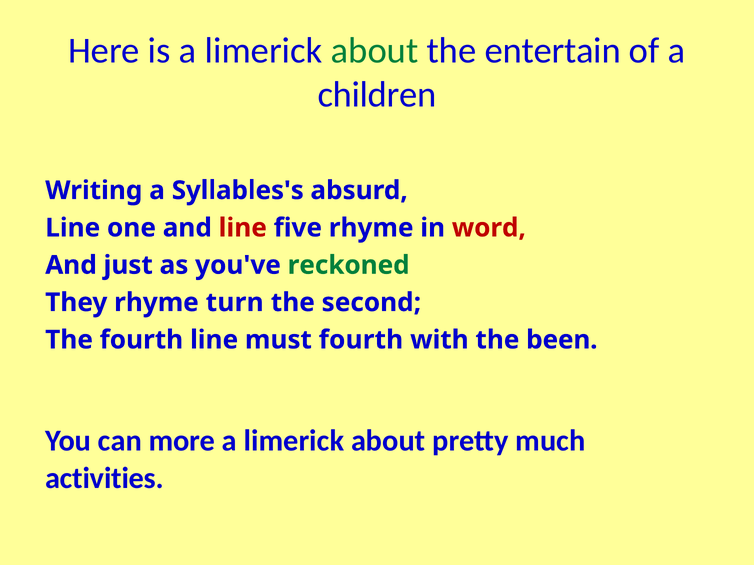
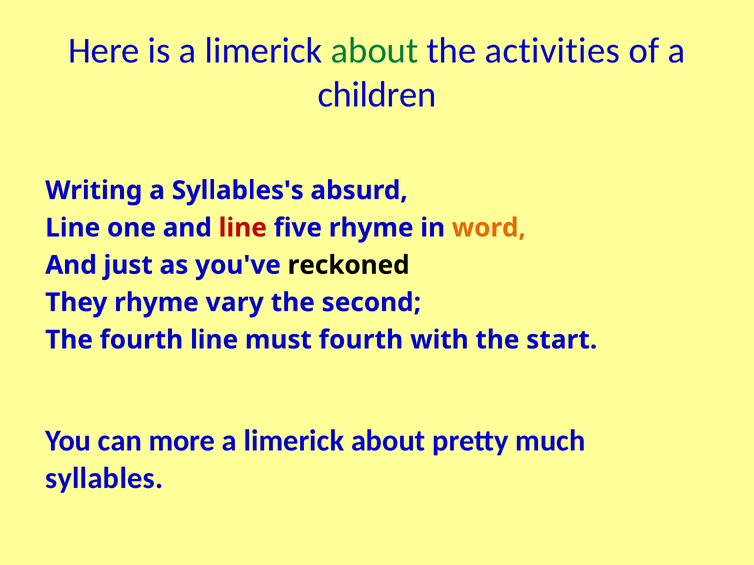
entertain: entertain -> activities (552, 51)
word colour: red -> orange (489, 228)
reckoned colour: green -> black (349, 265)
turn: turn -> vary (235, 303)
been: been -> start (562, 340)
activities: activities -> syllables (104, 479)
